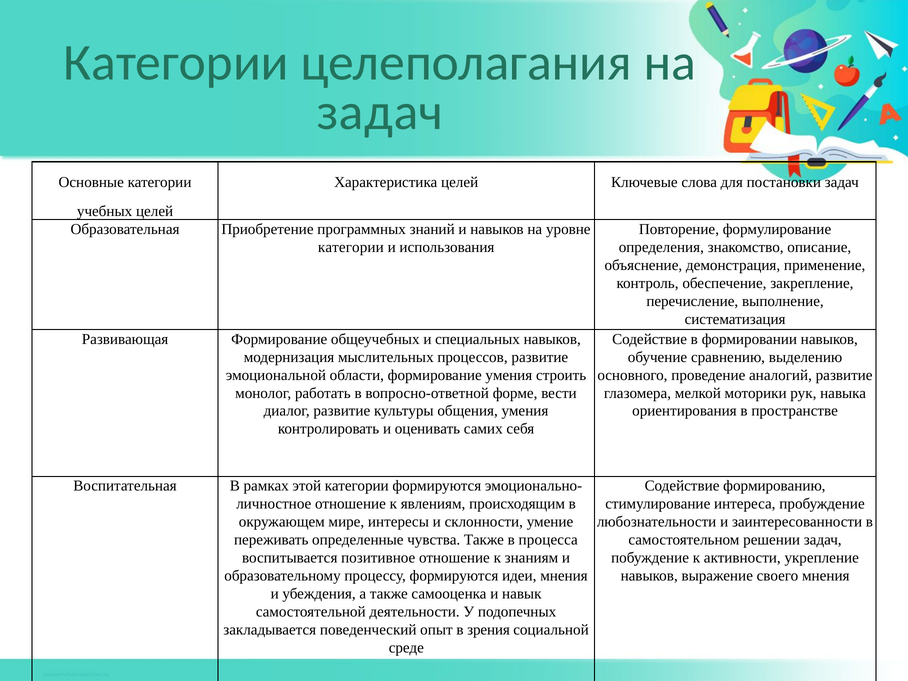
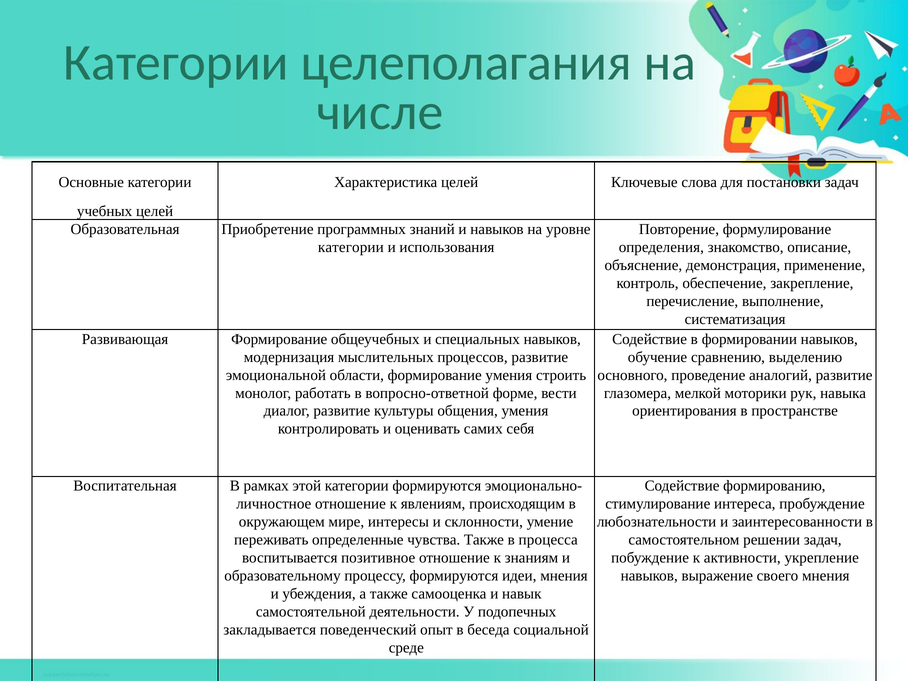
задач: задач -> числе (380, 112)
зрения: зрения -> беседа (488, 630)
